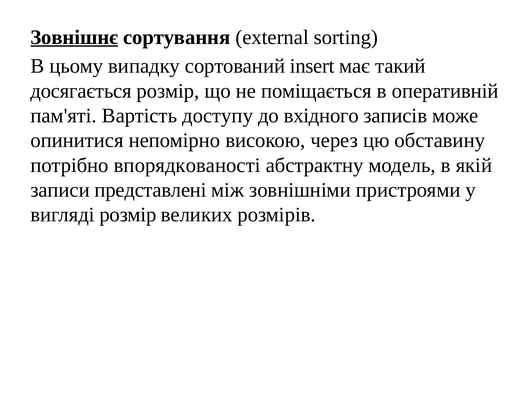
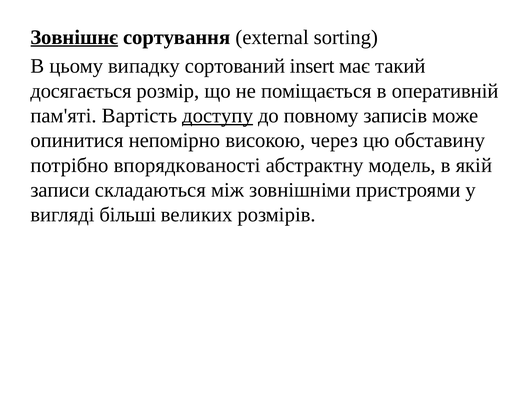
доступу underline: none -> present (218, 116)
вхідного: вхідного -> повному (321, 116)
представлені: представлені -> складаються (150, 190)
вигляді розмір: розмір -> більші (128, 215)
